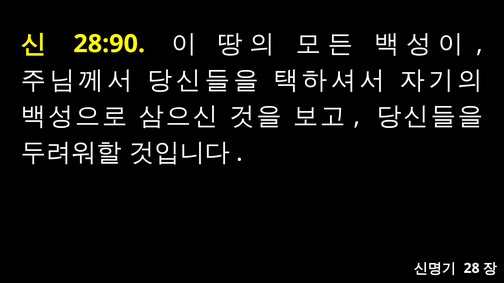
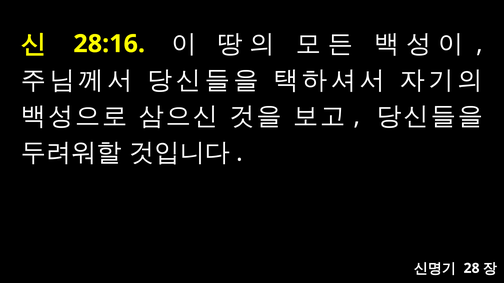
28:90: 28:90 -> 28:16 (109, 44)
